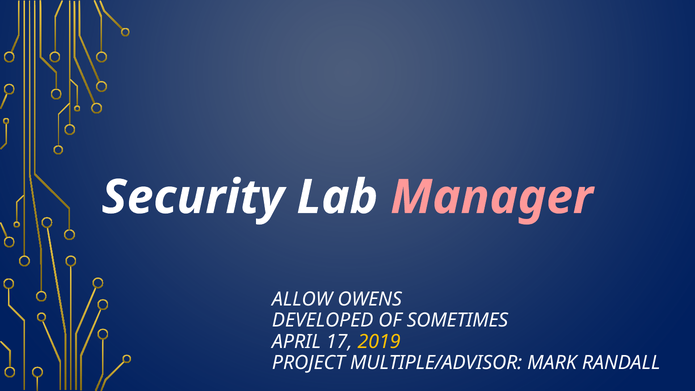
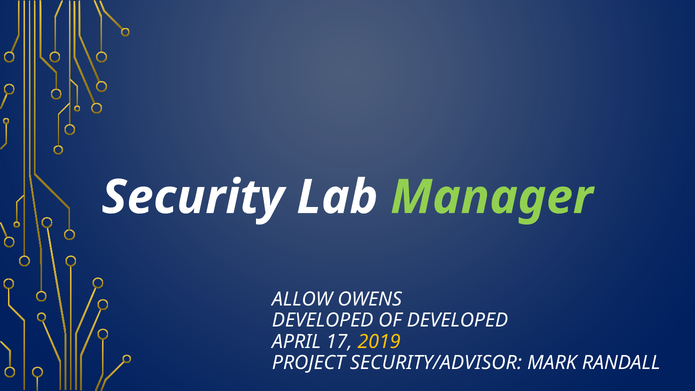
Manager colour: pink -> light green (492, 197)
OF SOMETIMES: SOMETIMES -> DEVELOPED (457, 320)
MULTIPLE/ADVISOR: MULTIPLE/ADVISOR -> SECURITY/ADVISOR (436, 363)
